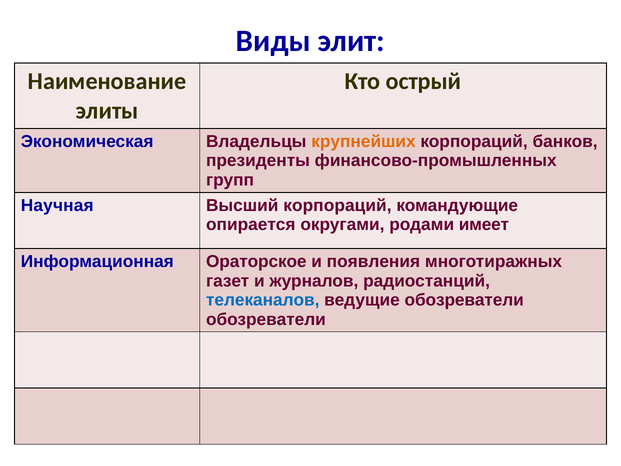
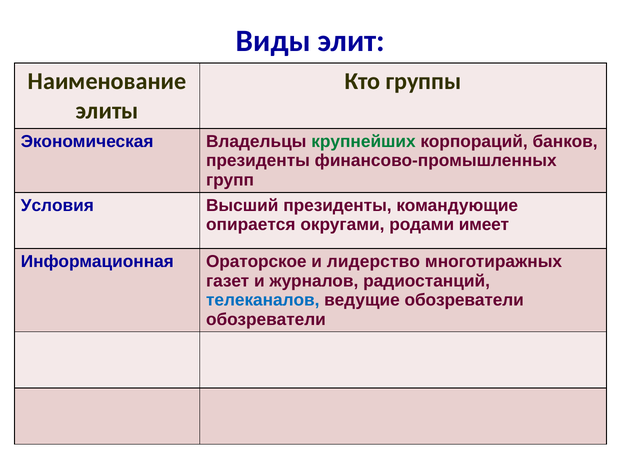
острый: острый -> группы (424, 81)
крупнейших colour: orange -> green (363, 141)
Научная: Научная -> Условия (57, 205)
Высший корпораций: корпораций -> президенты (337, 205)
появления: появления -> лидерство (373, 261)
